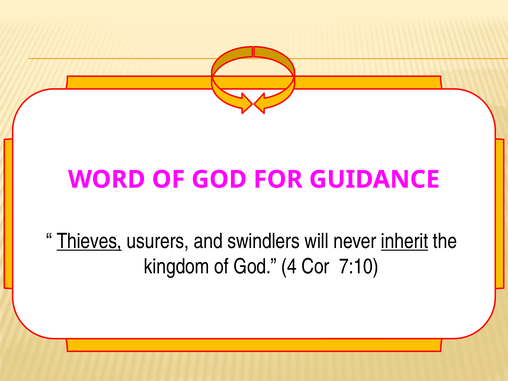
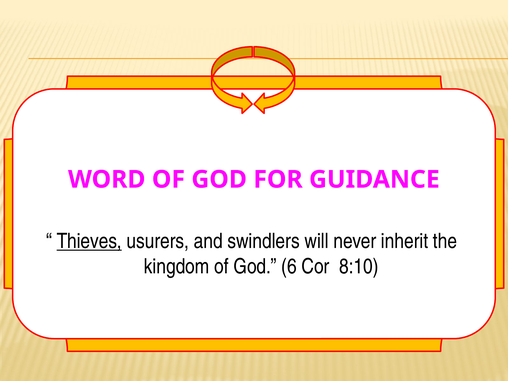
inherit underline: present -> none (405, 241)
4: 4 -> 6 (289, 266)
7:10: 7:10 -> 8:10 (359, 266)
